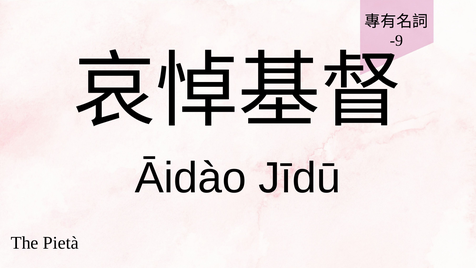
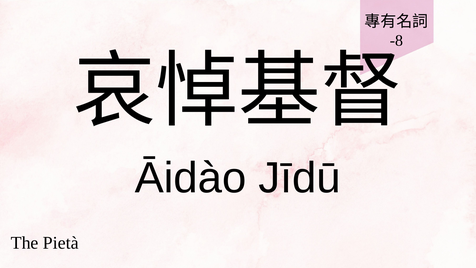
-9: -9 -> -8 (396, 41)
